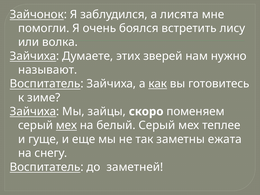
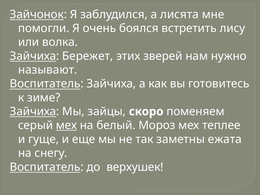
Думаете: Думаете -> Бережет (88, 56)
как underline: present -> none (158, 84)
белый Серый: Серый -> Мороз (157, 125)
заметней: заметней -> верхушек (135, 167)
